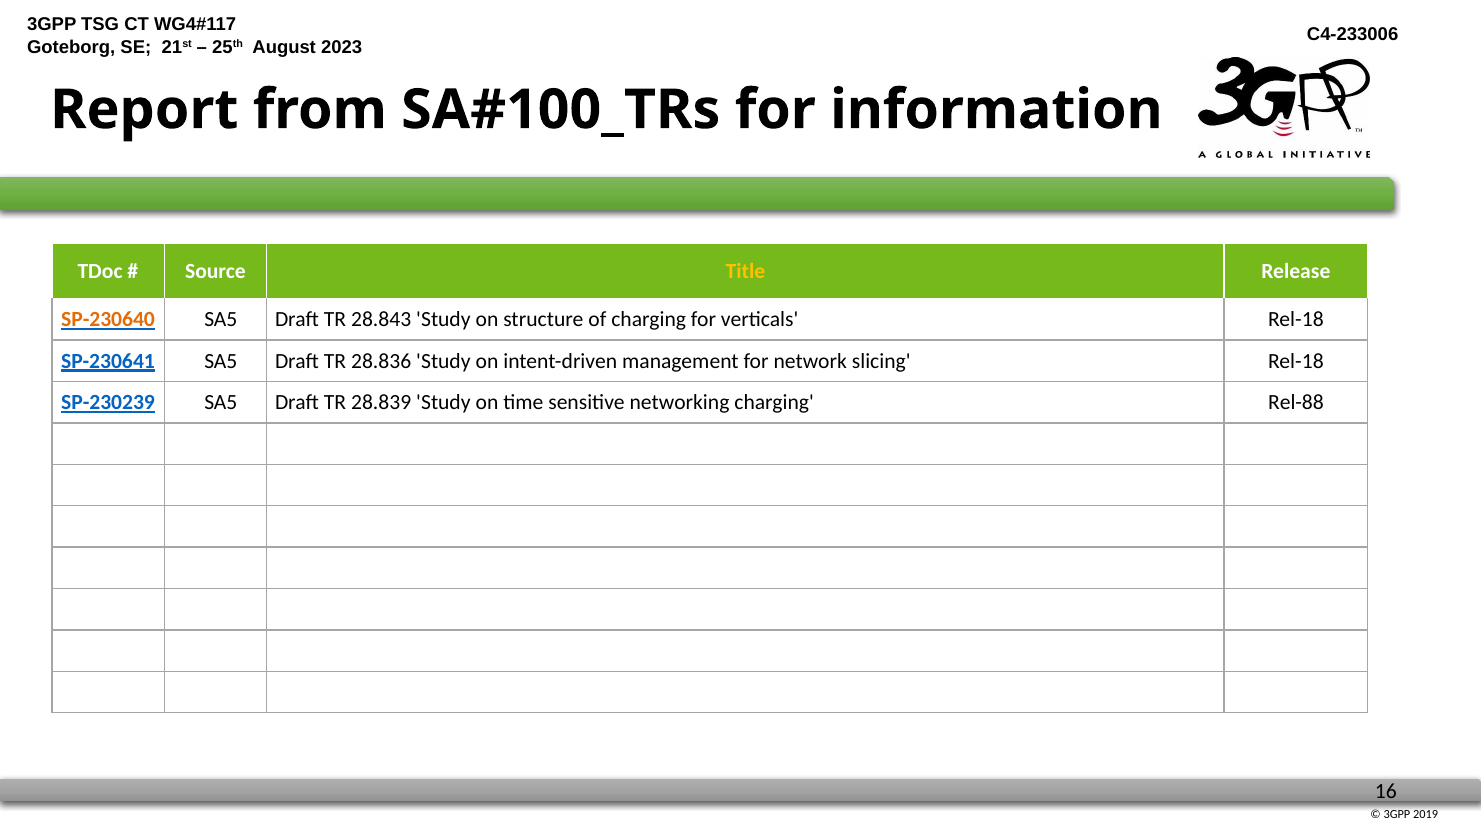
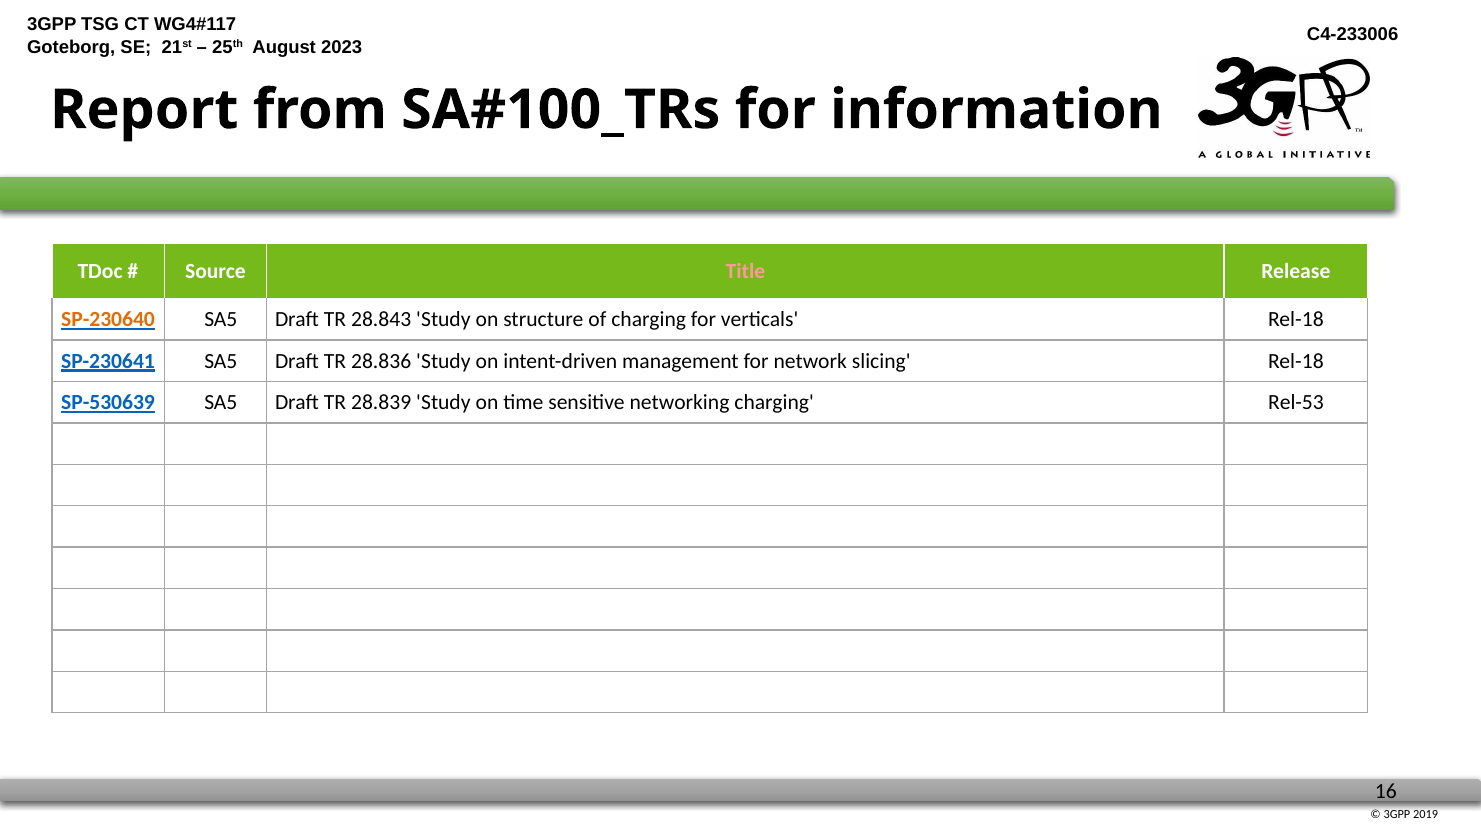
Title colour: yellow -> pink (745, 271)
SP-230239: SP-230239 -> SP-530639 (108, 402)
Rel-88: Rel-88 -> Rel-53 (1296, 402)
